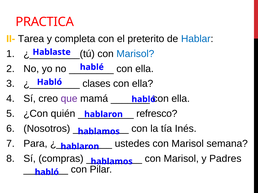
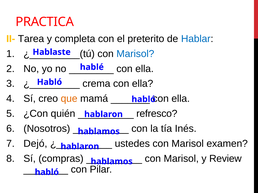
clases: clases -> crema (96, 84)
que colour: purple -> orange (69, 99)
Para: Para -> Dejó (35, 144)
semana: semana -> examen (227, 144)
Padres: Padres -> Review (225, 159)
